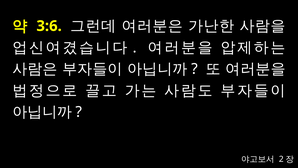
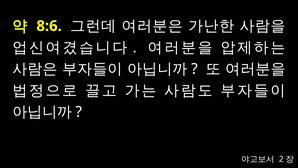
3:6: 3:6 -> 8:6 (49, 26)
